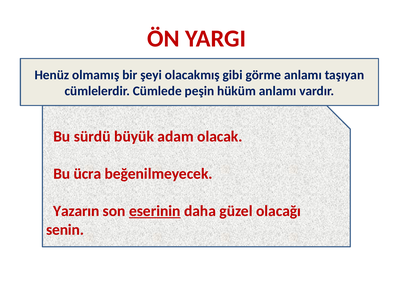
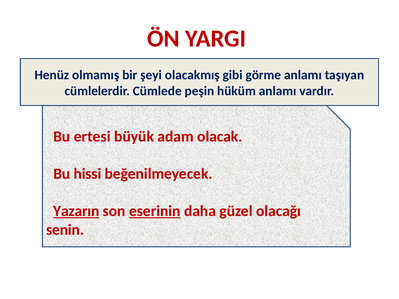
sürdü: sürdü -> ertesi (92, 137)
ücra: ücra -> hissi (87, 174)
Yazarın underline: none -> present (76, 211)
